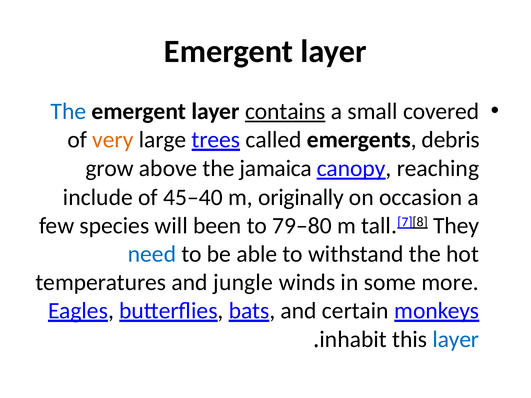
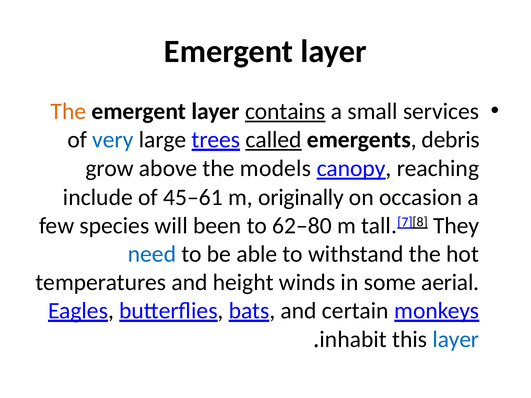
The colour: blue -> orange (68, 111)
covered: covered -> services (441, 111)
very colour: orange -> blue (113, 140)
called underline: none -> present (274, 140)
jamaica: jamaica -> models (276, 169)
45–40: 45–40 -> 45–61 (193, 197)
79–80: 79–80 -> 62–80 (302, 226)
jungle: jungle -> height (243, 283)
more: more -> aerial (450, 283)
